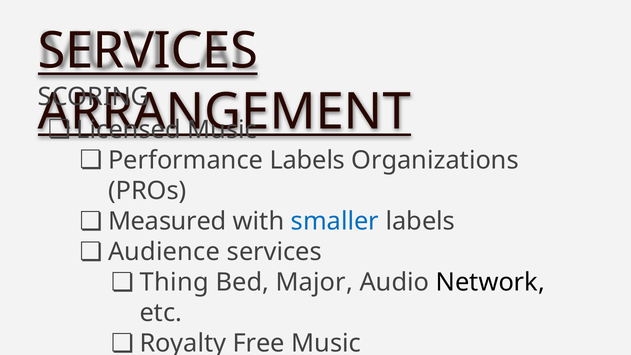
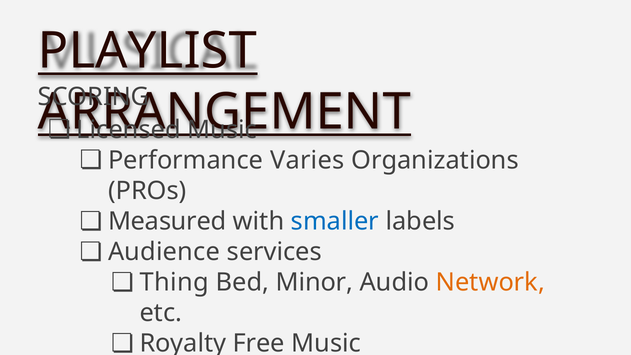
SERVICES: SERVICES -> PLAYLIST (148, 51)
Performance Labels: Labels -> Varies (307, 160)
Major: Major -> Minor (314, 282)
Network colour: black -> orange (490, 282)
